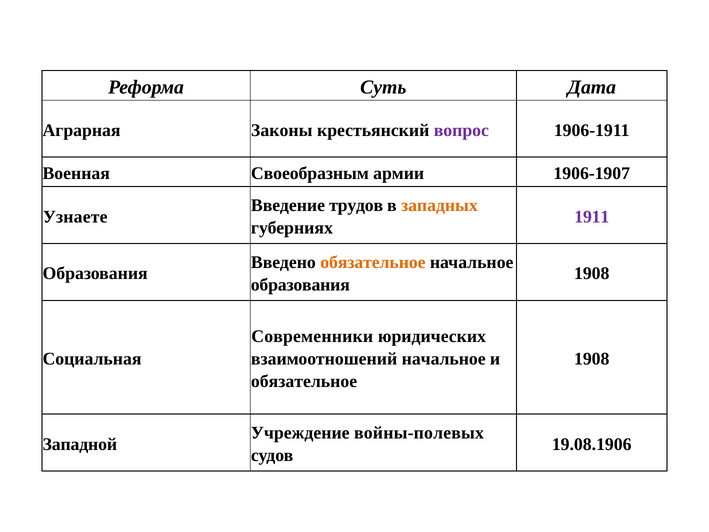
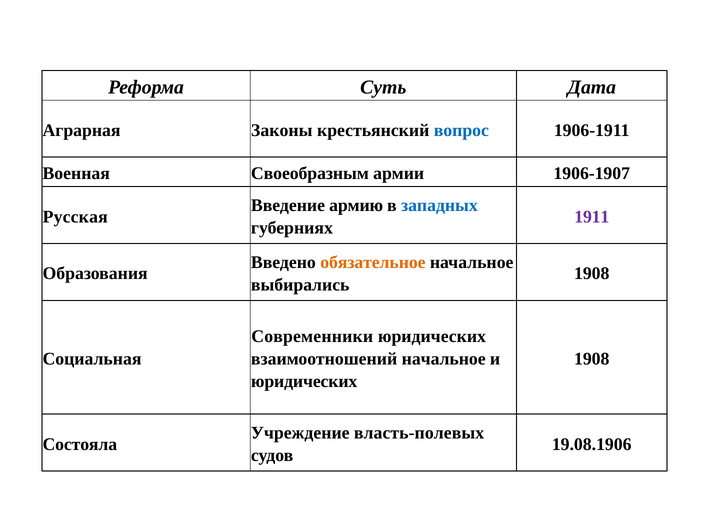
вопрос colour: purple -> blue (461, 130)
трудов: трудов -> армию (356, 205)
западных colour: orange -> blue (439, 205)
Узнаете: Узнаете -> Русская (75, 217)
образования: образования -> выбирались (300, 285)
обязательное: обязательное -> юридических (304, 381)
войны-полевых: войны-полевых -> власть-полевых (419, 433)
Западной: Западной -> Состояла (80, 444)
